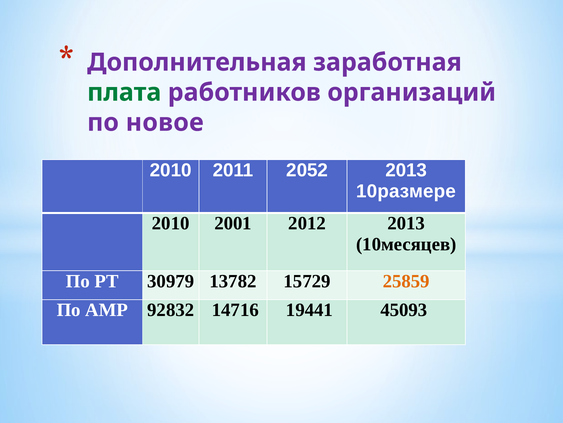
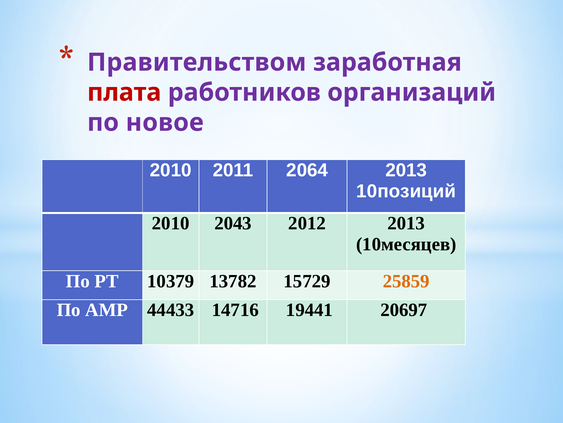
Дополнительная: Дополнительная -> Правительством (197, 62)
плата colour: green -> red (124, 92)
2052: 2052 -> 2064 (307, 170)
10размере: 10размере -> 10позиций (406, 191)
2001: 2001 -> 2043 (233, 223)
30979: 30979 -> 10379 (171, 281)
92832: 92832 -> 44433 (171, 310)
45093: 45093 -> 20697 (404, 310)
